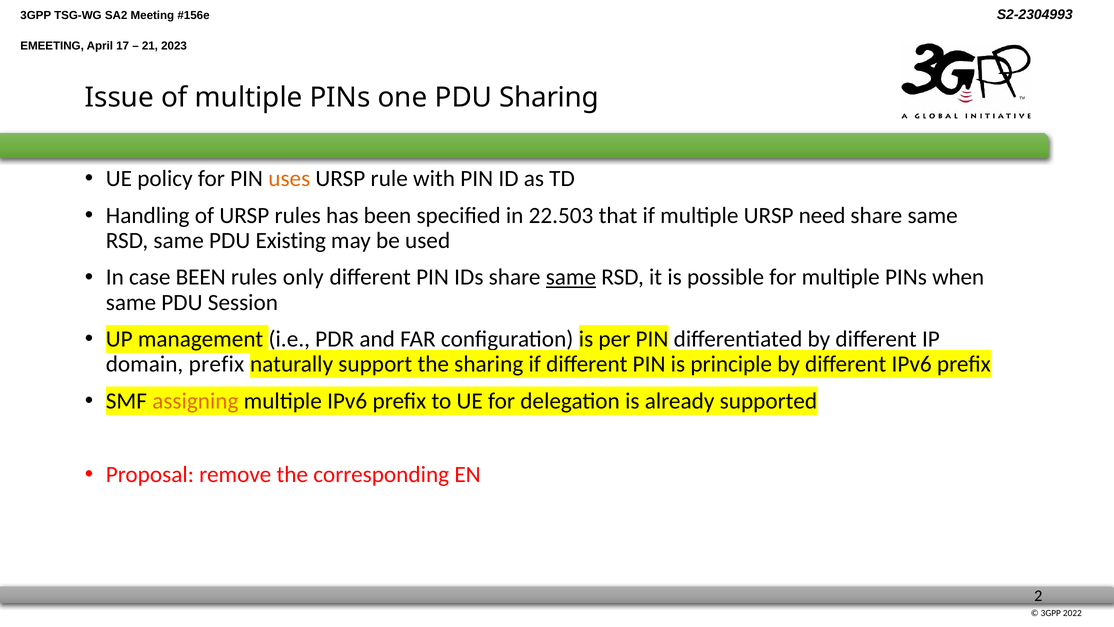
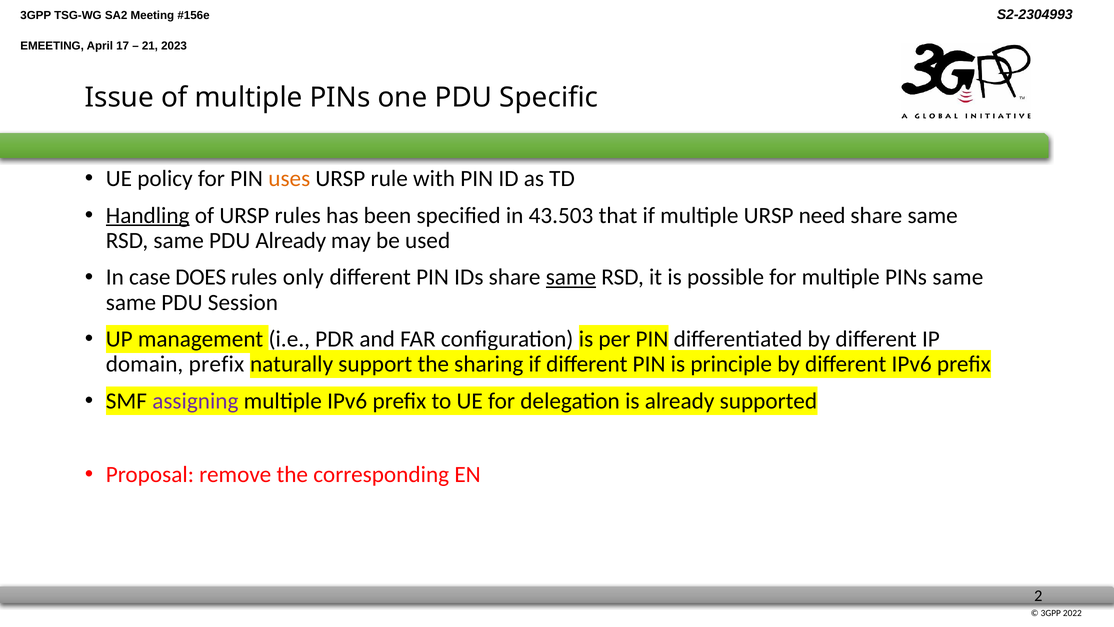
PDU Sharing: Sharing -> Specific (549, 97)
Handling underline: none -> present (148, 215)
22.503: 22.503 -> 43.503 (561, 215)
PDU Existing: Existing -> Already (291, 240)
case BEEN: BEEN -> DOES (201, 277)
PINs when: when -> same (958, 277)
assigning colour: orange -> purple (195, 401)
